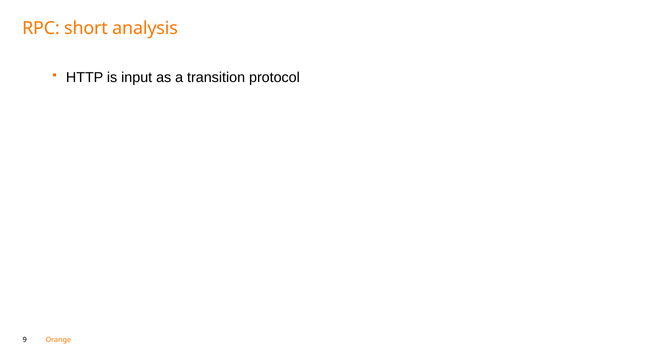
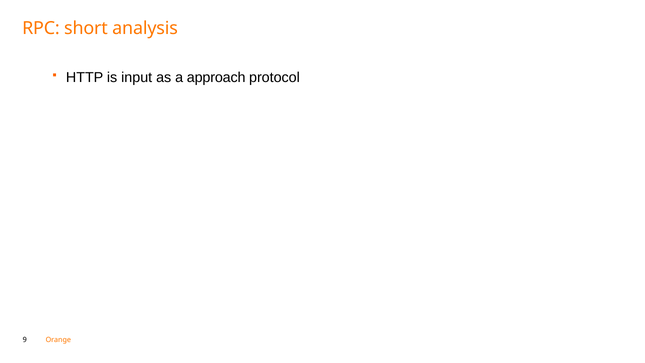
transition: transition -> approach (216, 77)
